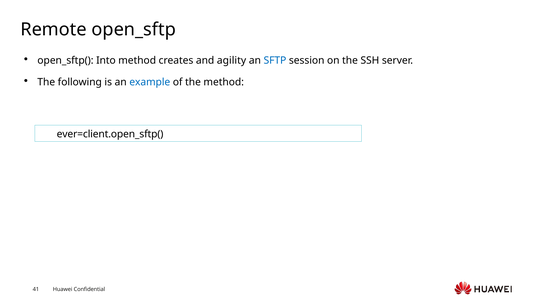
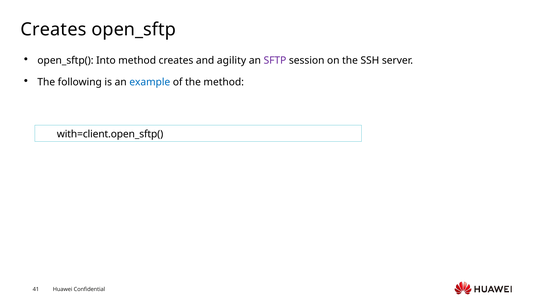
Remote: Remote -> Creates (54, 30)
SFTP colour: blue -> purple (275, 60)
ever=client.open_sftp(: ever=client.open_sftp( -> with=client.open_sftp( (110, 134)
